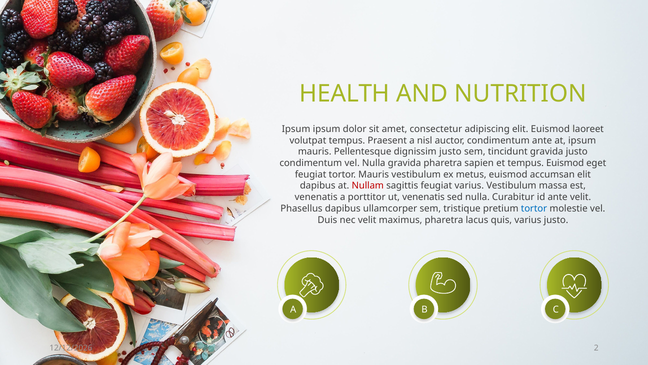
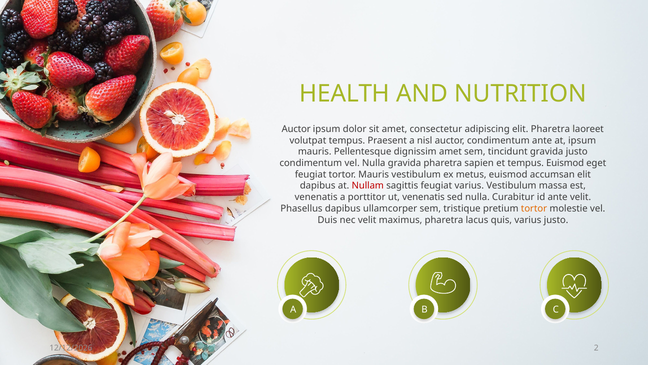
Ipsum: Ipsum -> Auctor (296, 129)
elit Euismod: Euismod -> Pharetra (550, 129)
dignissim justo: justo -> amet (450, 152)
tortor colour: blue -> orange (534, 208)
